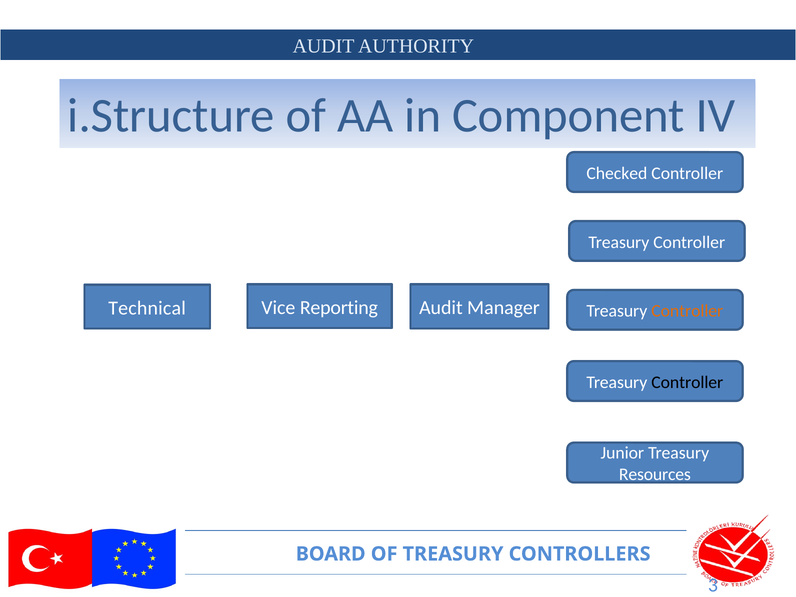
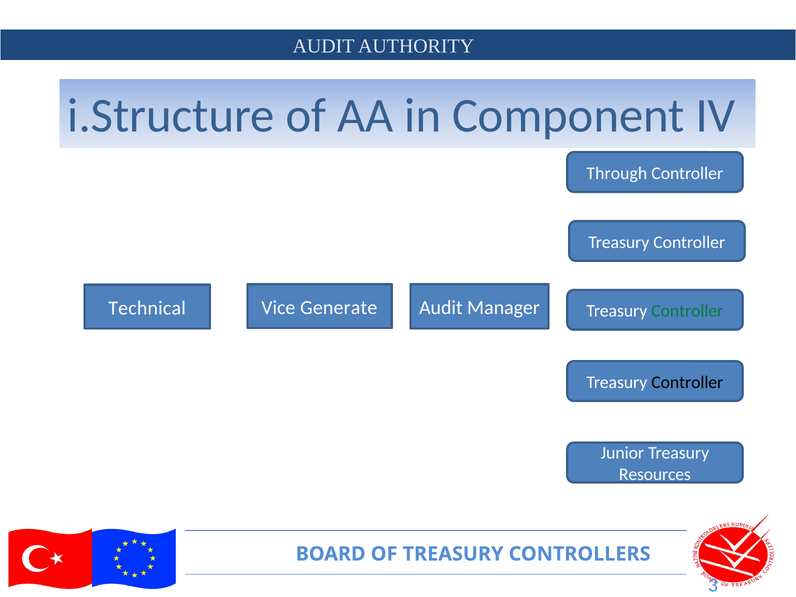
Checked: Checked -> Through (617, 173)
Reporting: Reporting -> Generate (339, 308)
Controller colour: orange -> green (687, 311)
